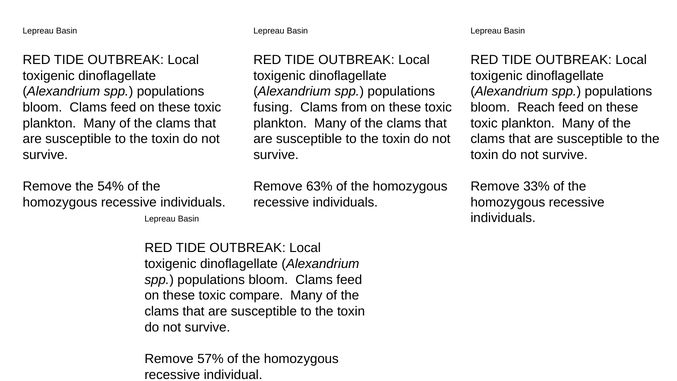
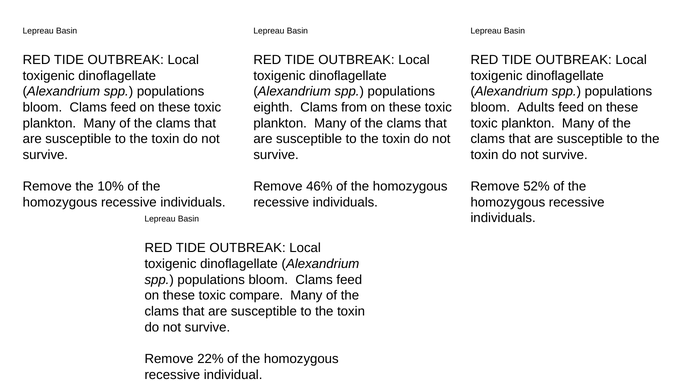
fusing: fusing -> eighth (273, 107)
Reach: Reach -> Adults (536, 107)
54%: 54% -> 10% (111, 186)
63%: 63% -> 46% (319, 186)
33%: 33% -> 52% (536, 186)
57%: 57% -> 22% (210, 359)
